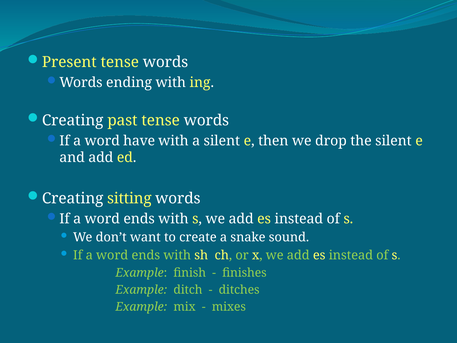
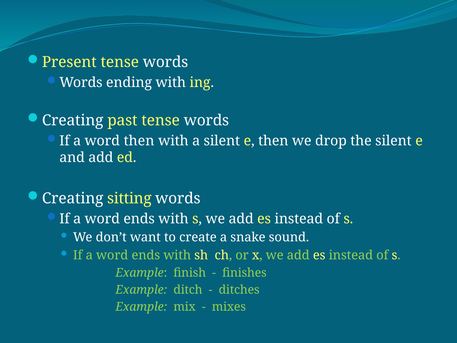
word have: have -> then (139, 141)
